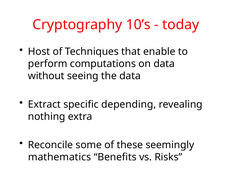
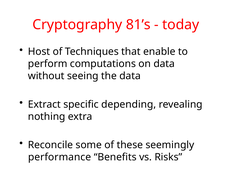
10’s: 10’s -> 81’s (138, 25)
mathematics: mathematics -> performance (60, 157)
